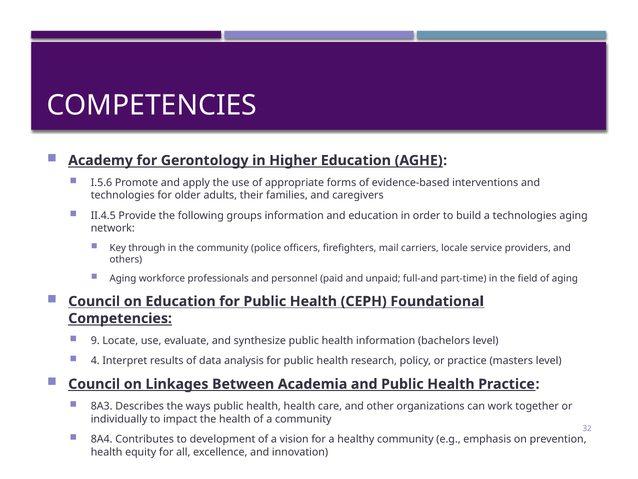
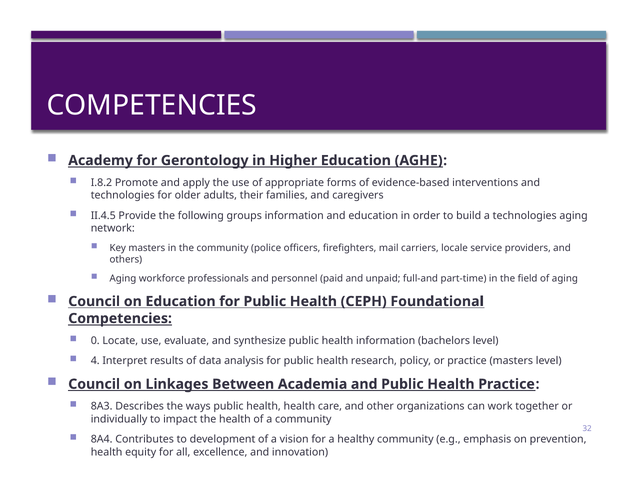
I.5.6: I.5.6 -> I.8.2 (101, 182)
Key through: through -> masters (147, 248)
9: 9 -> 0 (95, 340)
